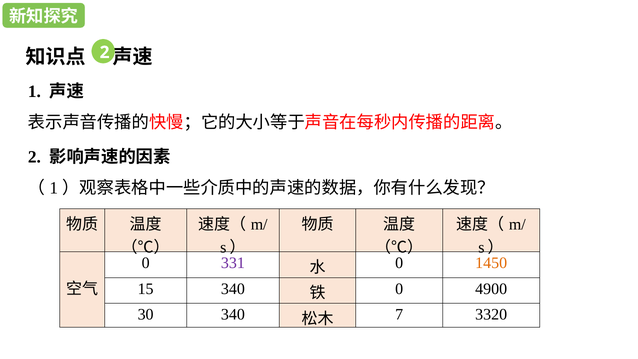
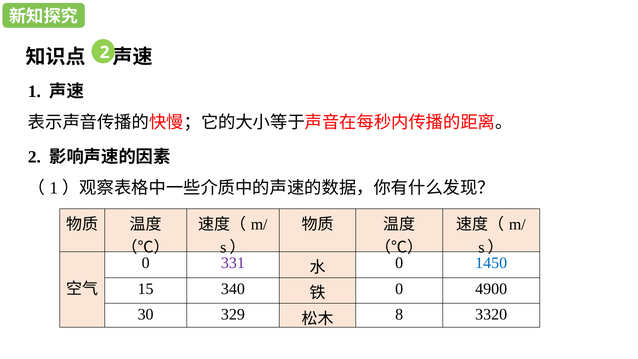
1450 colour: orange -> blue (491, 263)
30 340: 340 -> 329 (233, 315)
7: 7 -> 8 (399, 315)
